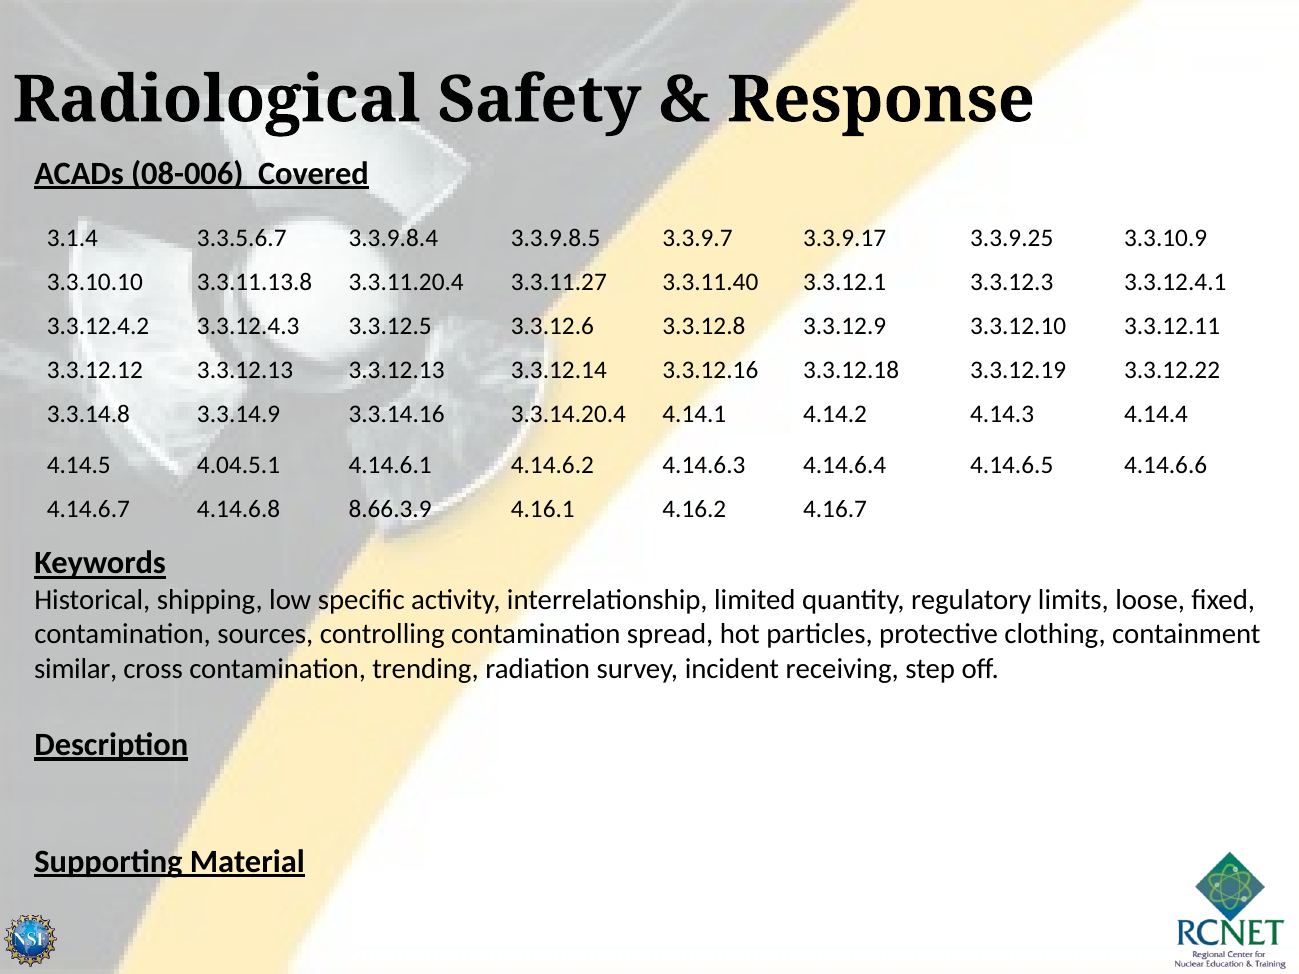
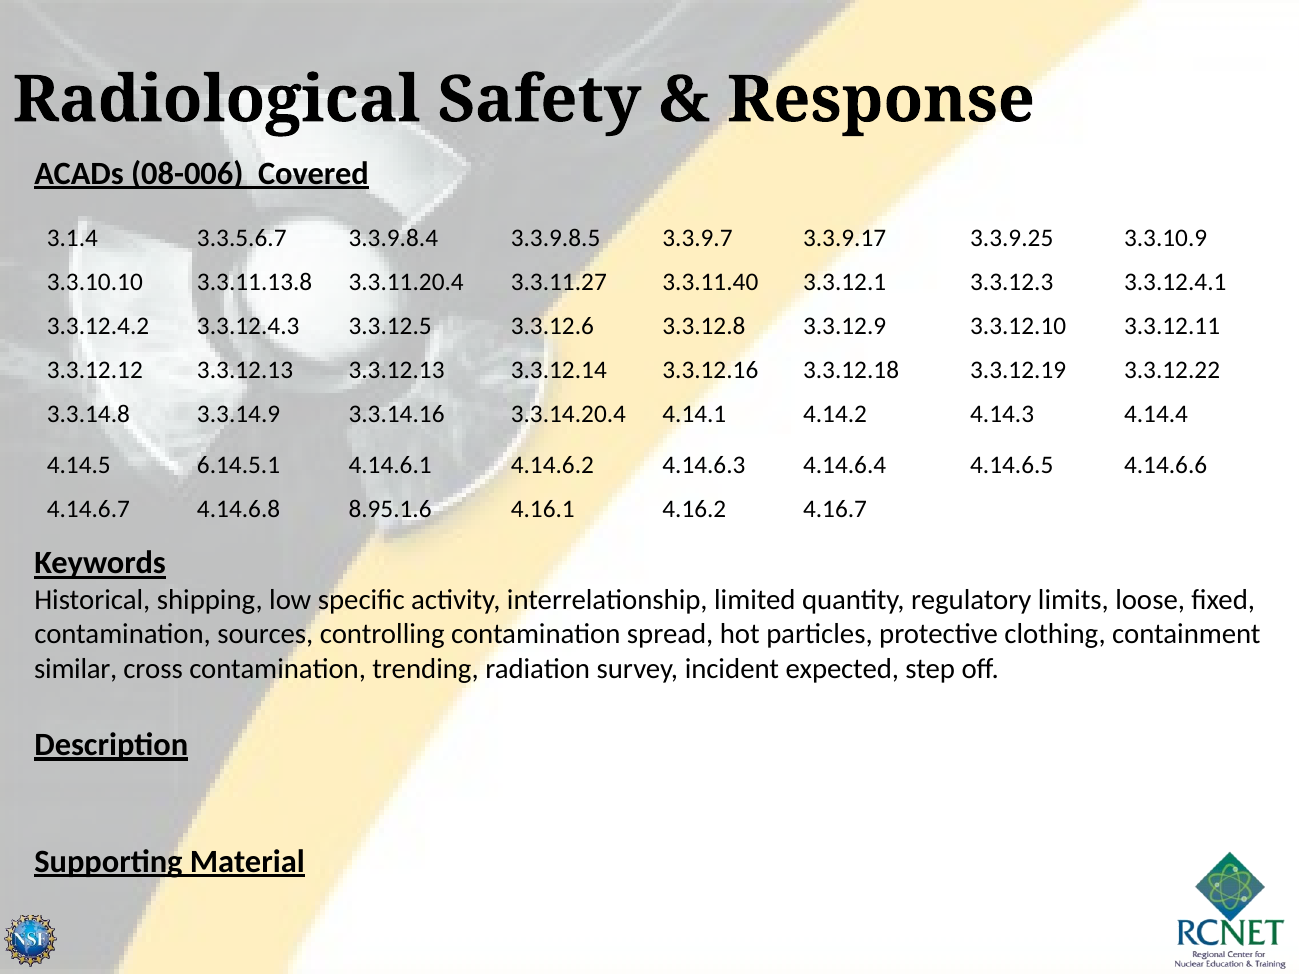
4.04.5.1: 4.04.5.1 -> 6.14.5.1 (239, 466)
8.66.3.9: 8.66.3.9 -> 8.95.1.6 (390, 510)
receiving: receiving -> expected (842, 669)
